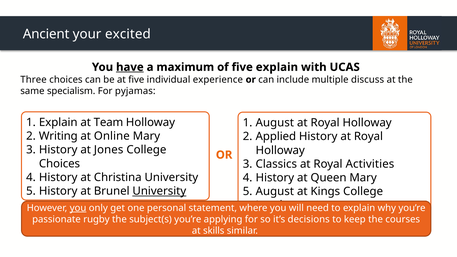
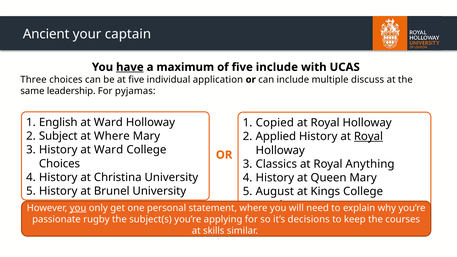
excited: excited -> captain (128, 34)
five explain: explain -> include (277, 67)
experience: experience -> application (218, 80)
specialism: specialism -> leadership (71, 91)
Explain: Explain -> English (58, 123)
Team: Team -> Ward (108, 123)
August: August -> Copied (275, 123)
Writing: Writing -> Subject (58, 136)
at Online: Online -> Where (112, 136)
Royal underline: none -> present (368, 137)
History at Jones: Jones -> Ward (109, 150)
Activities: Activities -> Anything (370, 164)
University underline: present -> none (159, 191)
